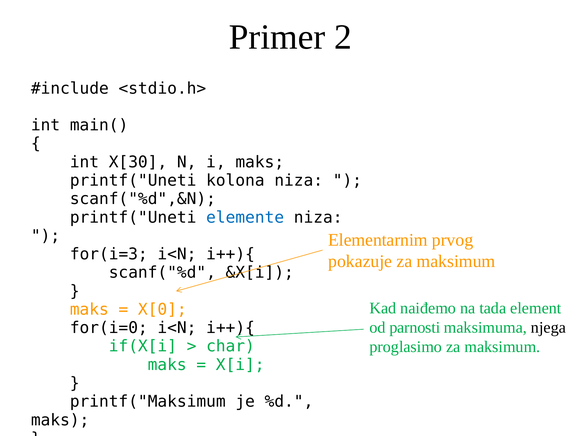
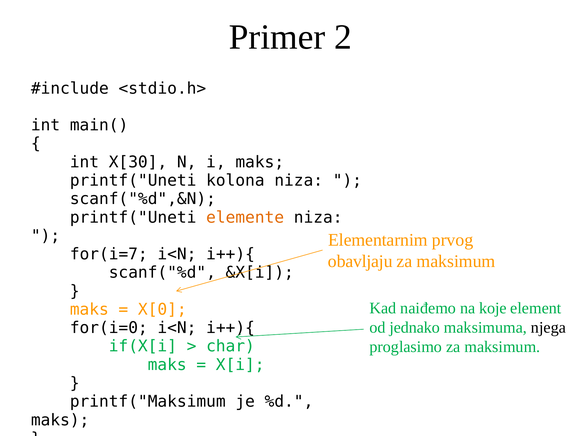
elemente colour: blue -> orange (245, 217)
for(i=3: for(i=3 -> for(i=7 (109, 254)
pokazuje: pokazuje -> obavljaju (360, 261)
tada: tada -> koje (493, 308)
parnosti: parnosti -> jednako (415, 327)
